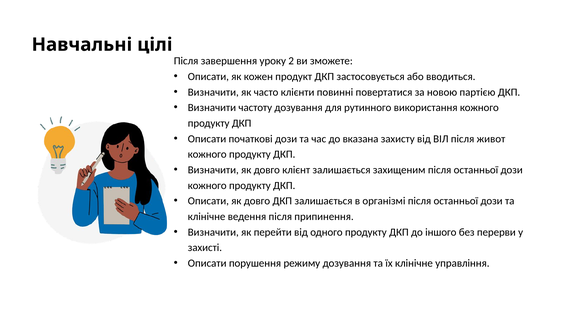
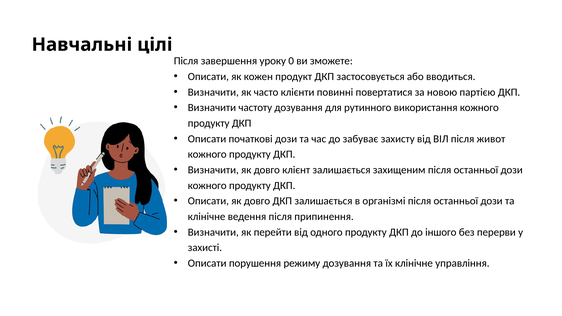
2: 2 -> 0 (291, 61)
вказана: вказана -> забуває (360, 139)
